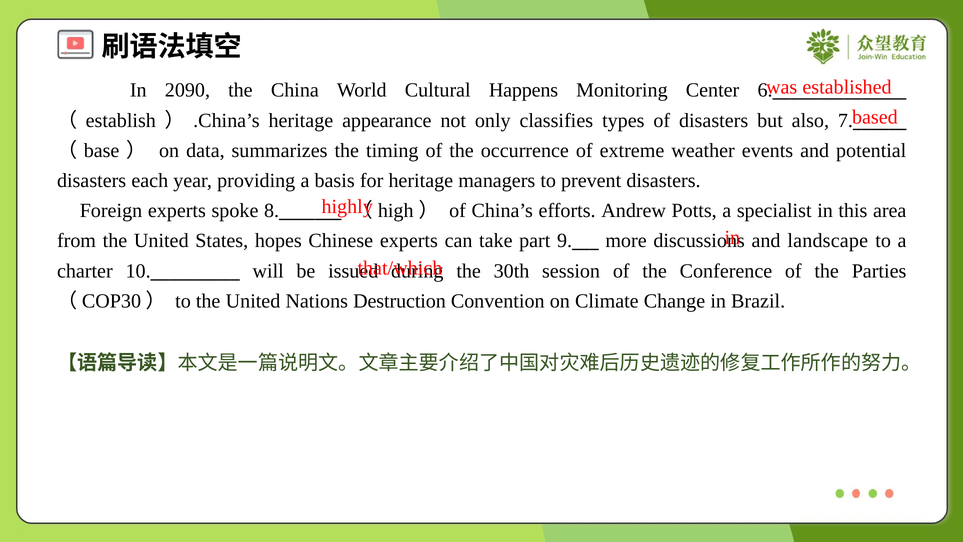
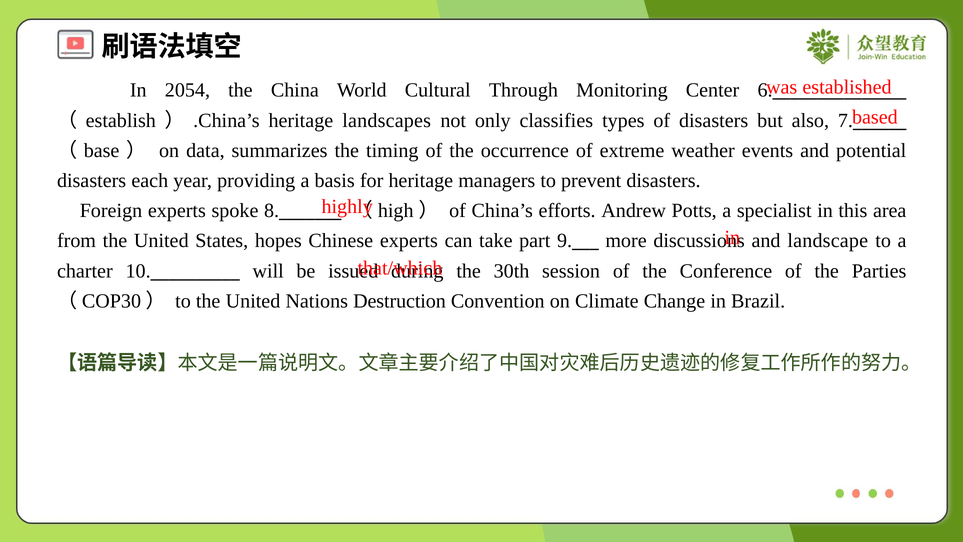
2090: 2090 -> 2054 (187, 90)
Happens: Happens -> Through (523, 90)
appearance: appearance -> landscapes (387, 120)
